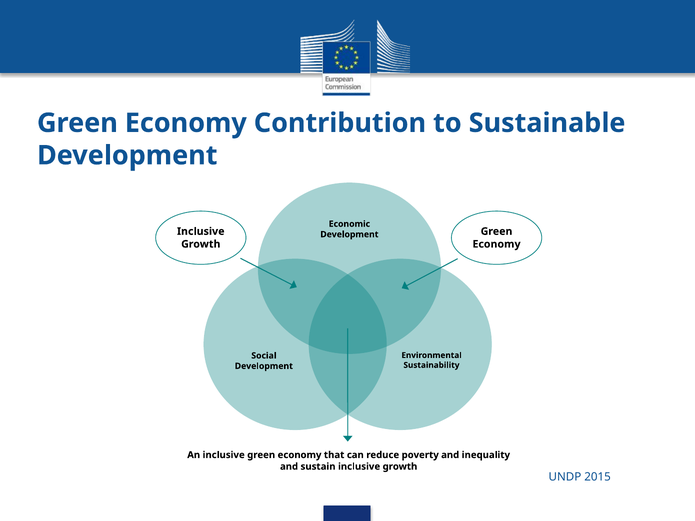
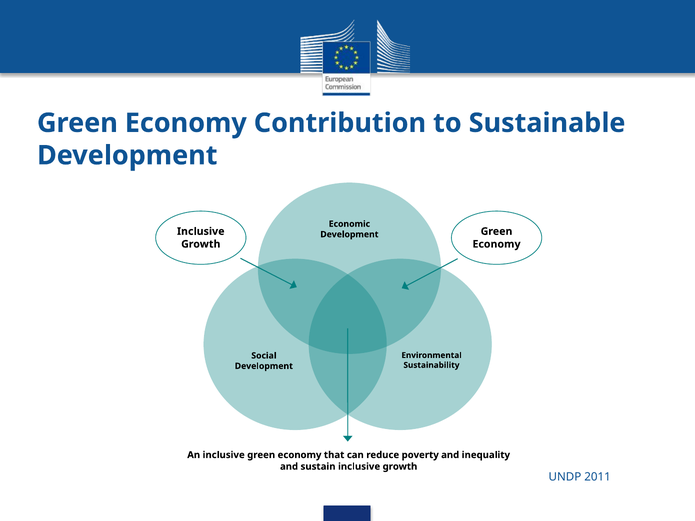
2015: 2015 -> 2011 (598, 477)
